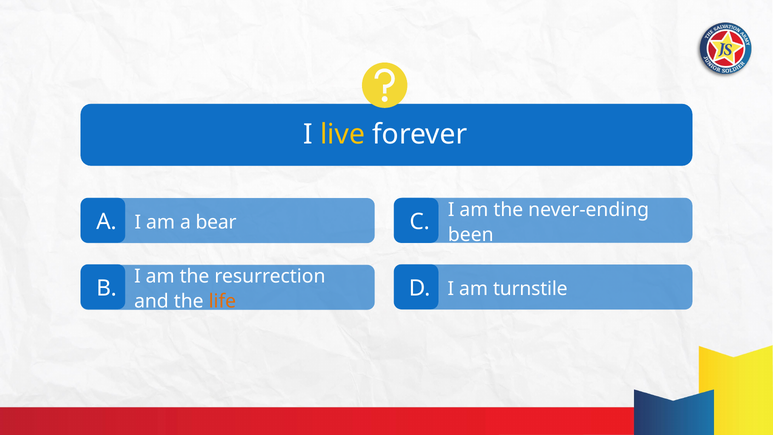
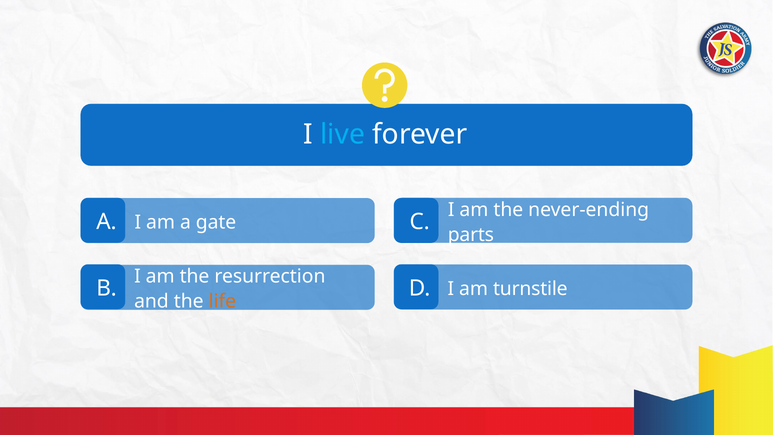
live colour: yellow -> light blue (343, 135)
bear: bear -> gate (216, 222)
been: been -> parts (471, 235)
